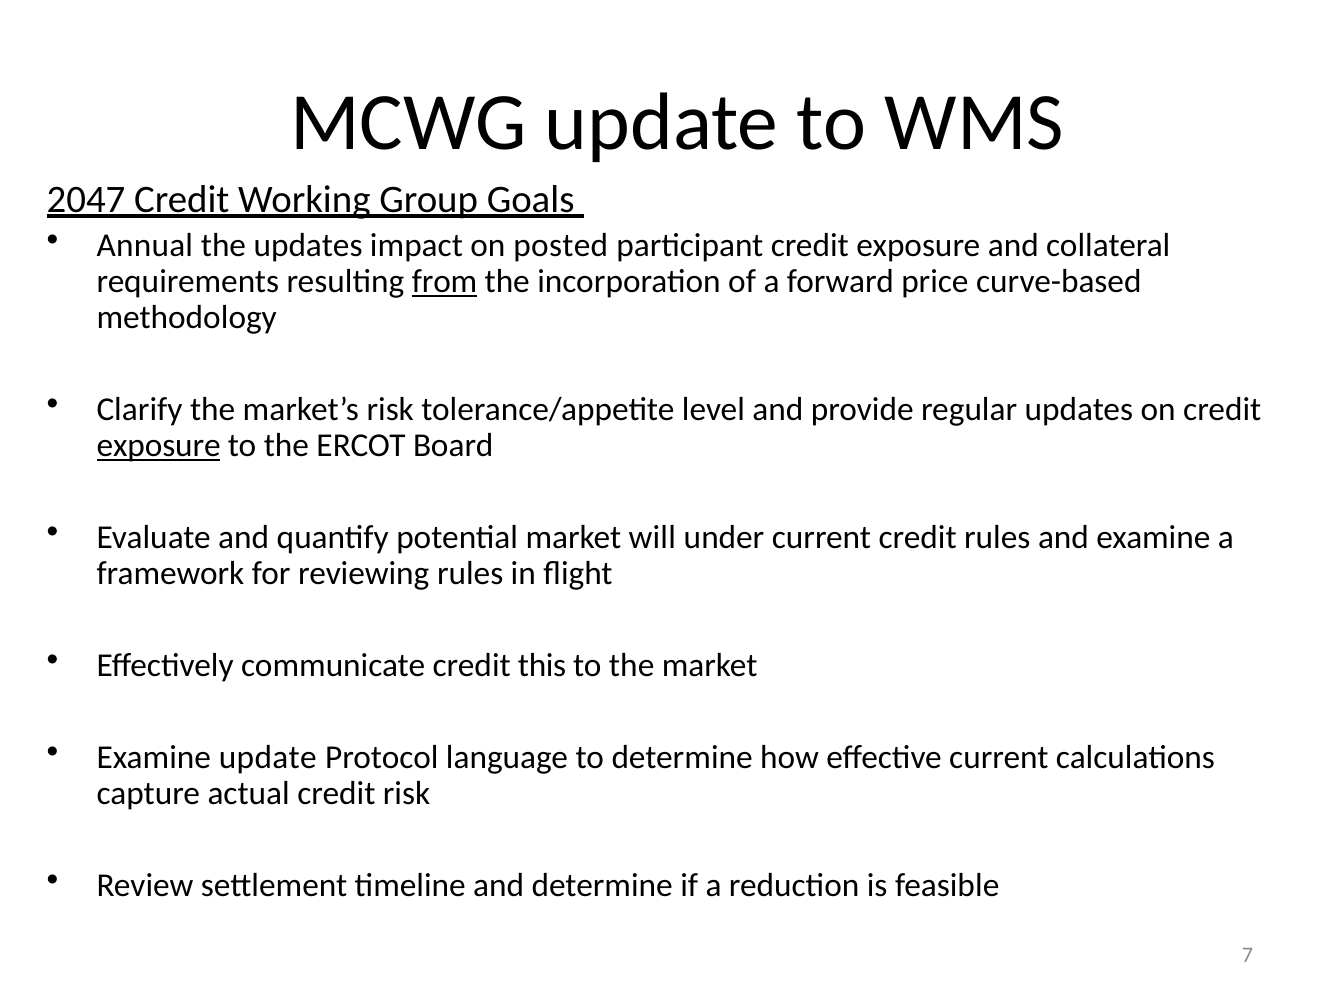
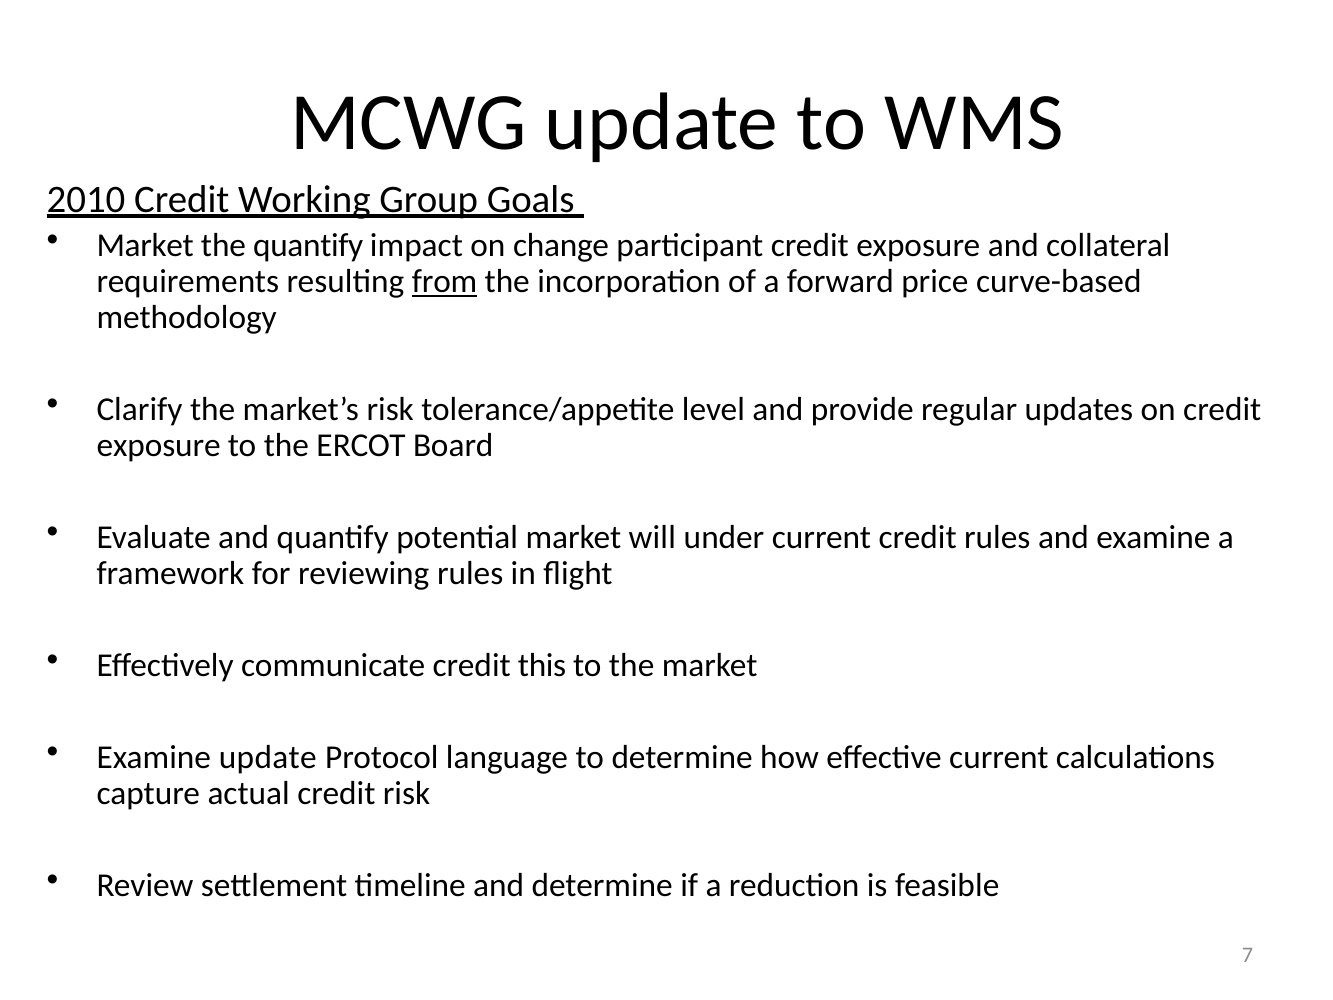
2047: 2047 -> 2010 (86, 199)
Annual: Annual -> Market (145, 246)
the updates: updates -> quantify (308, 246)
posted: posted -> change (561, 246)
exposure underline: present -> none (159, 446)
